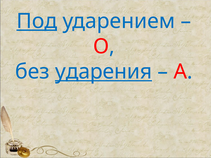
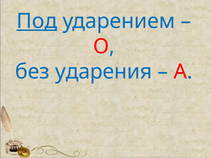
ударения underline: present -> none (104, 72)
